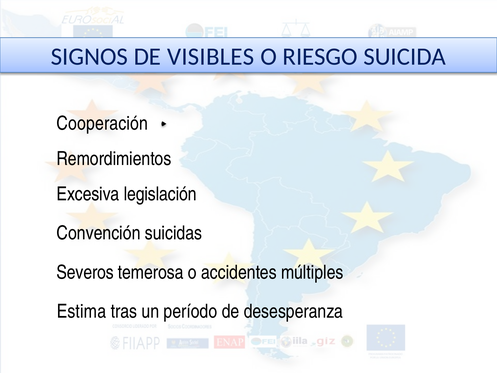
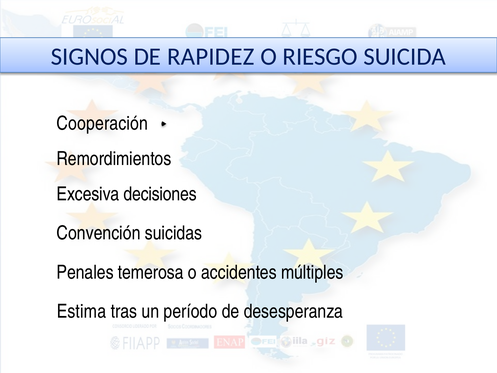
VISIBLES: VISIBLES -> RAPIDEZ (211, 57)
legislación: legislación -> decisiones (160, 194)
Severos: Severos -> Penales (85, 272)
